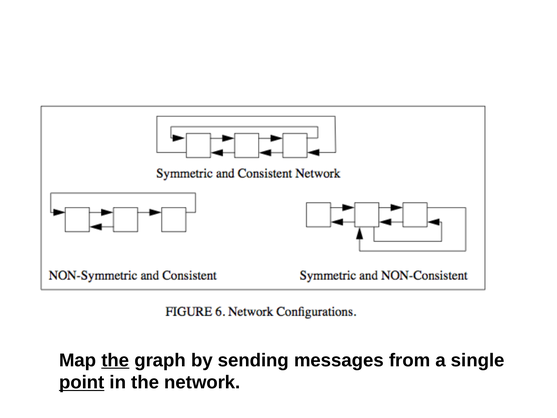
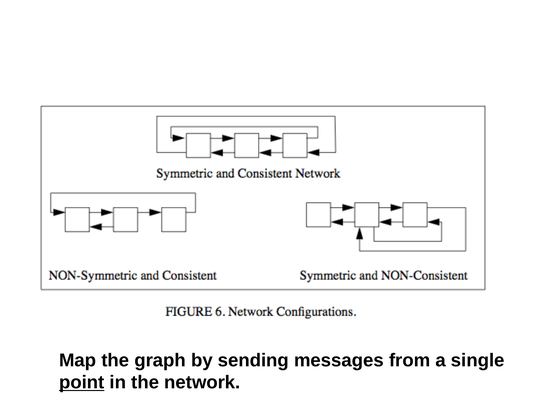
the underline: present -> none (115, 360)
